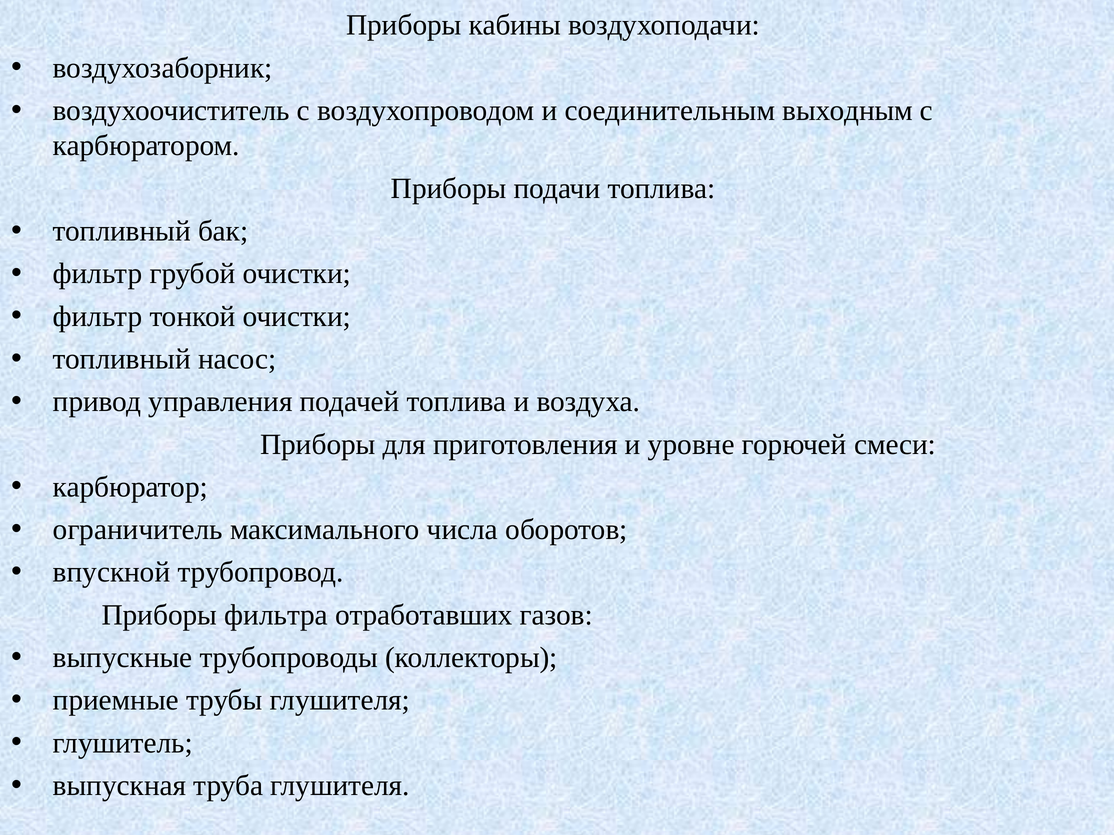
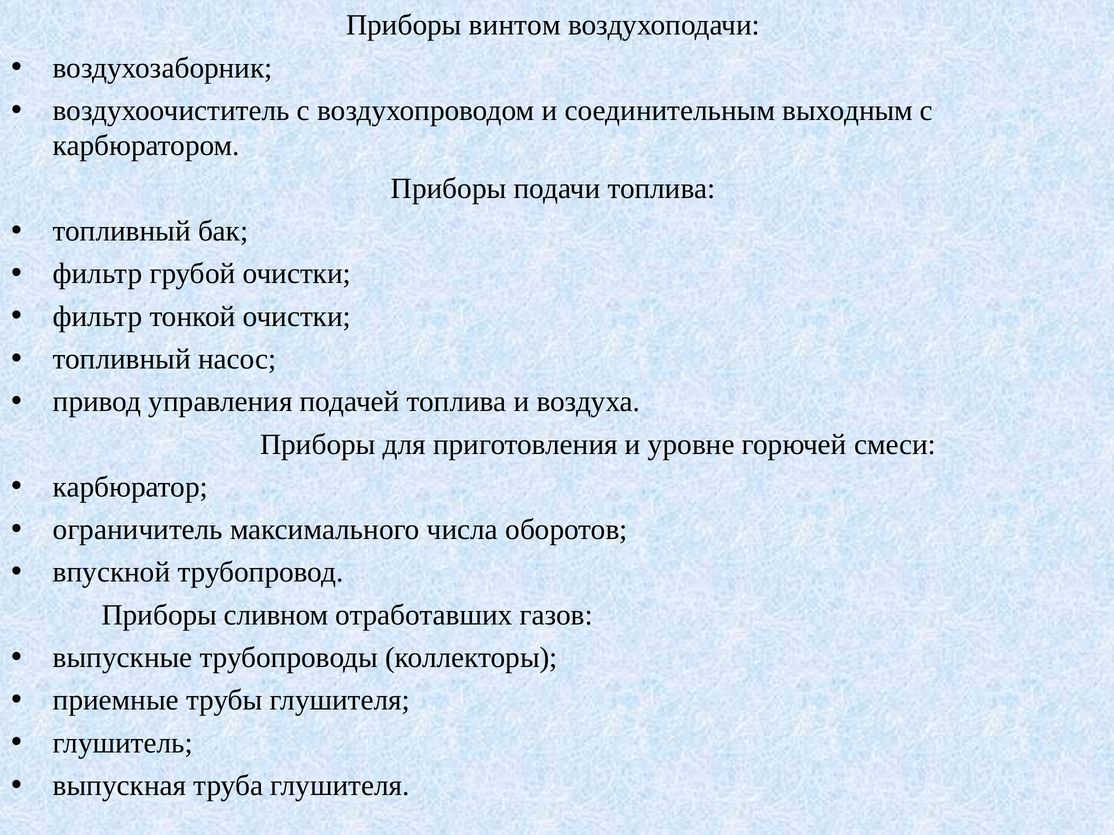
кабины: кабины -> винтом (515, 25)
фильтра: фильтра -> сливном (276, 615)
